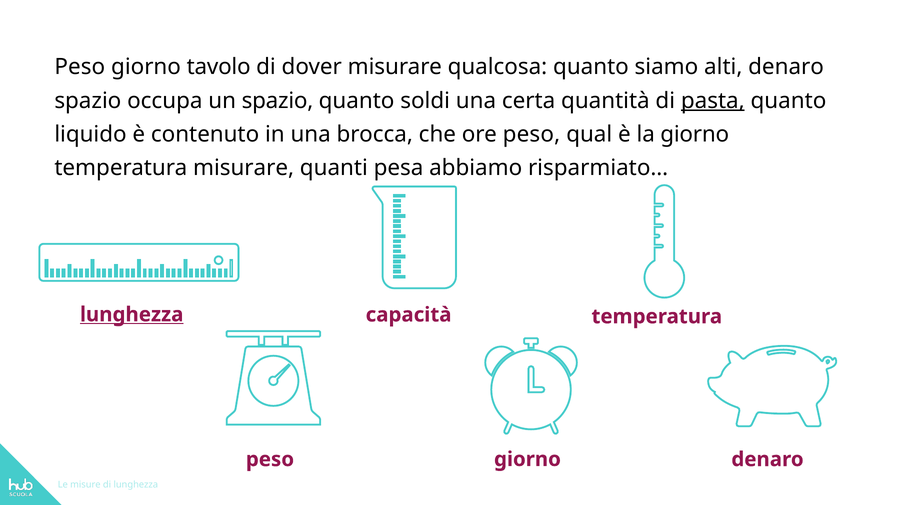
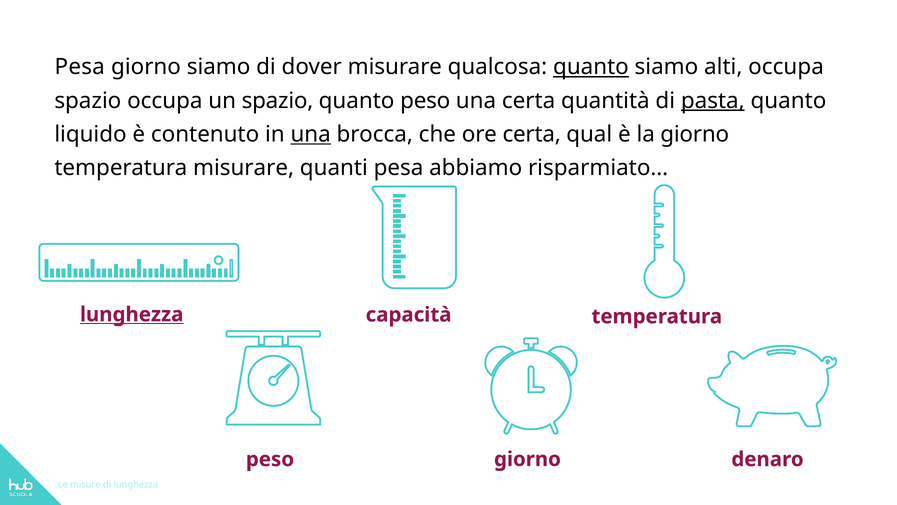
Peso: Peso -> Pesa (80, 67)
giorno tavolo: tavolo -> siamo (219, 67)
quanto underline: none -> present (591, 67)
alti denaro: denaro -> occupa (786, 67)
quanto soldi: soldi -> peso (425, 101)
una underline: none -> present (311, 134)
ore peso: peso -> certa (532, 134)
